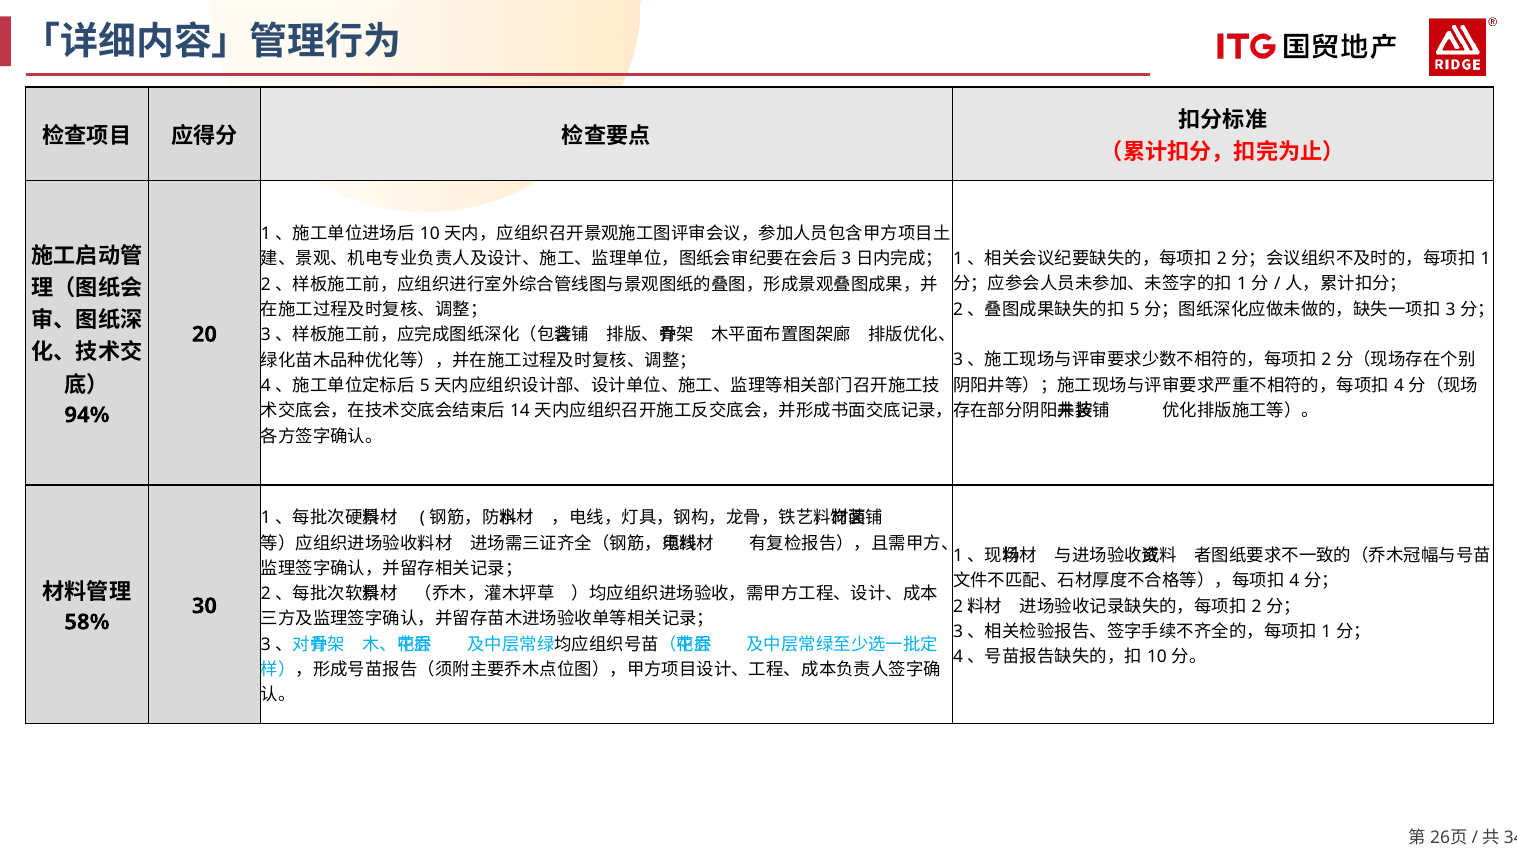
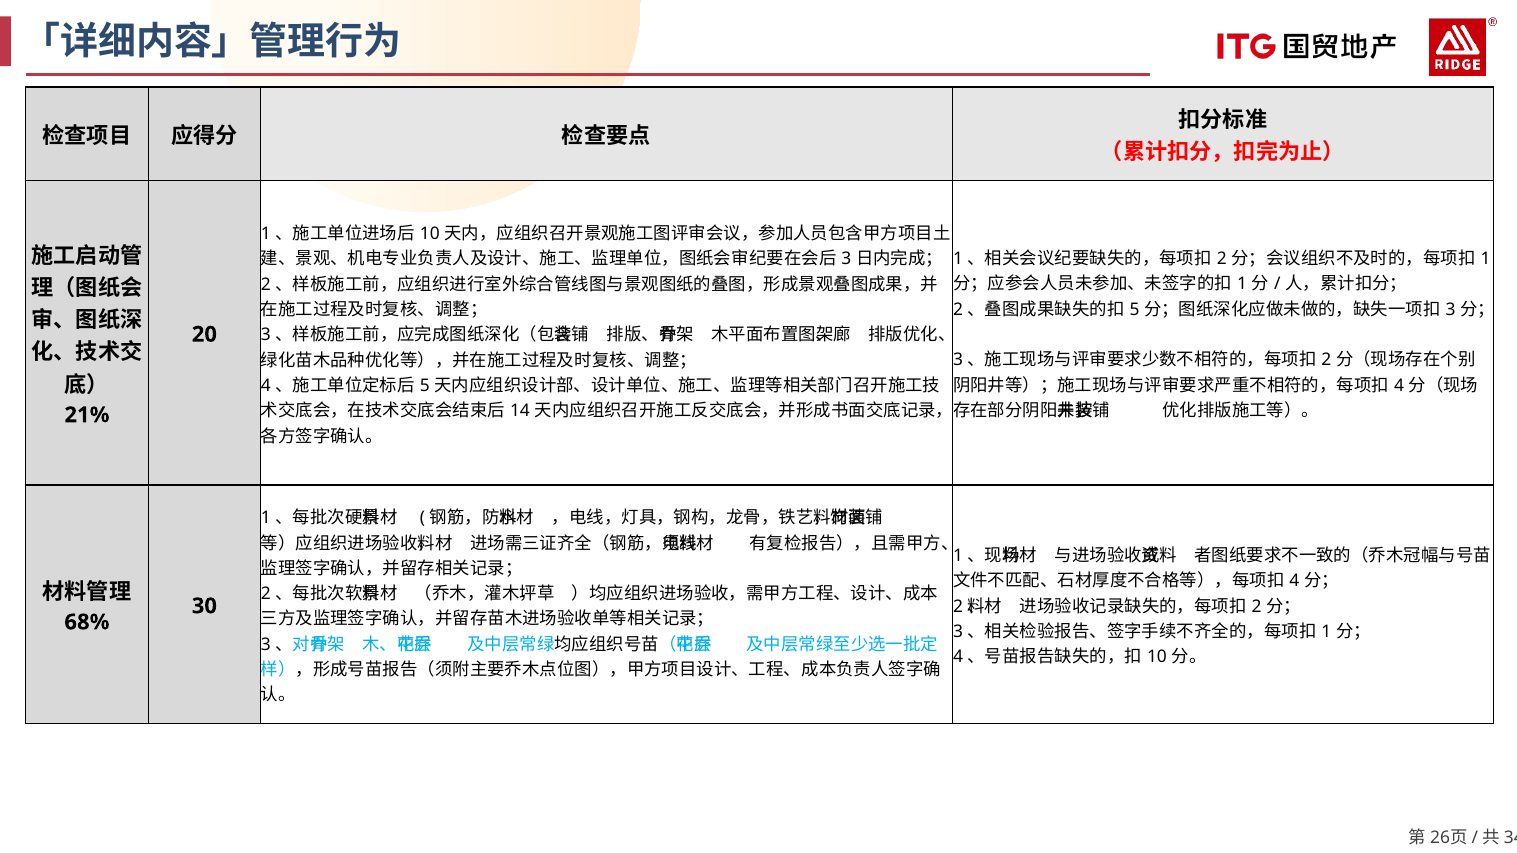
94%: 94% -> 21% (87, 415)
58%: 58% -> 68% (87, 622)
